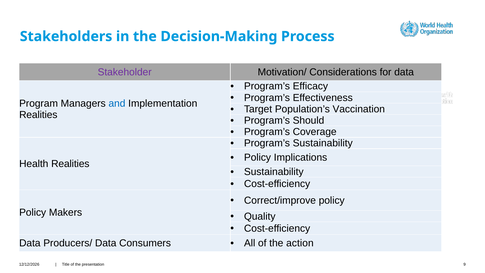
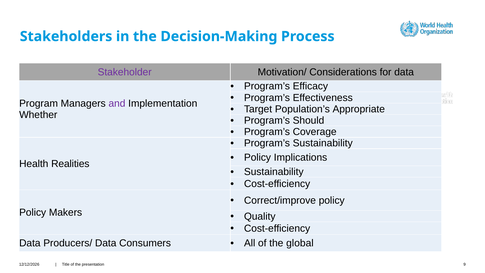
and colour: blue -> purple (117, 103)
Vaccination: Vaccination -> Appropriate (359, 109)
Realities: Realities -> Whether (38, 115)
action: action -> global (300, 243)
